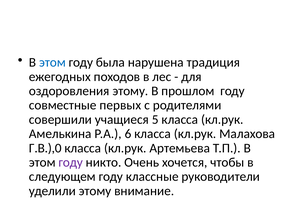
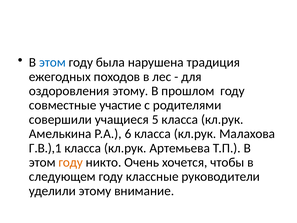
первых: первых -> участие (120, 105)
Г.В.),0: Г.В.),0 -> Г.В.),1 (45, 148)
году colour: purple -> orange (71, 162)
